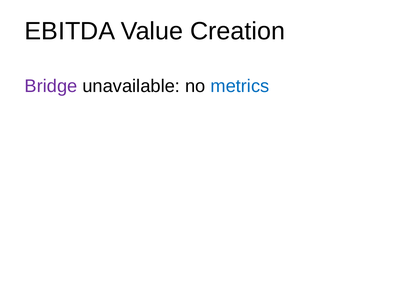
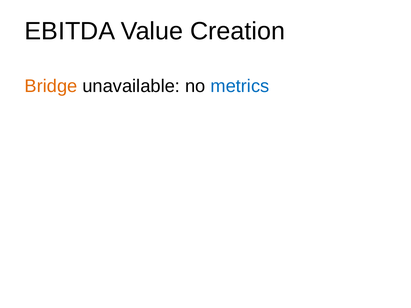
Bridge colour: purple -> orange (51, 86)
